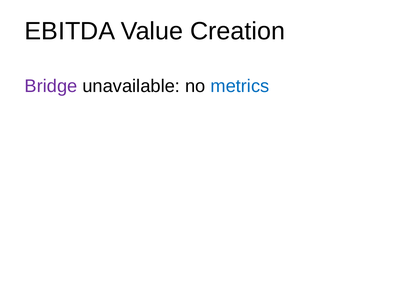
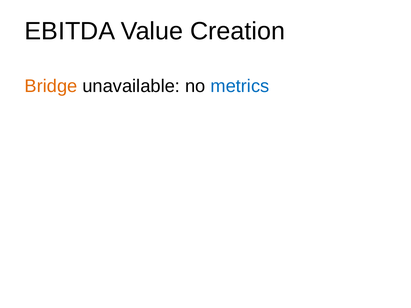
Bridge colour: purple -> orange (51, 86)
